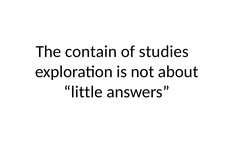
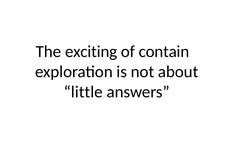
contain: contain -> exciting (91, 52)
studies: studies -> contain (164, 52)
